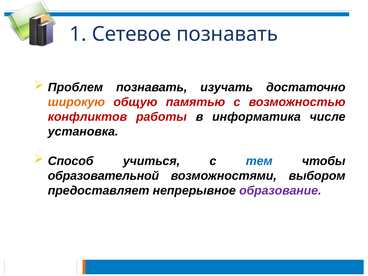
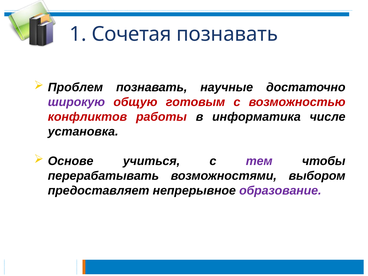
Сетевое: Сетевое -> Сочетая (132, 34)
изучать: изучать -> научные (227, 87)
широкую colour: orange -> purple (76, 102)
памятью: памятью -> готовым (195, 102)
Способ: Способ -> Основе (71, 161)
тем colour: blue -> purple (259, 161)
образовательной: образовательной -> перерабатывать (103, 176)
